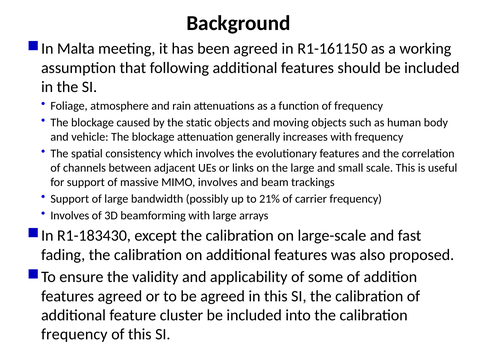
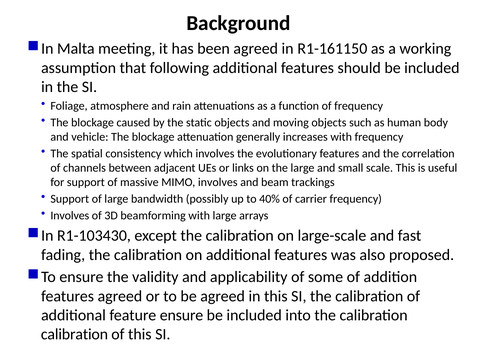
21%: 21% -> 40% (270, 199)
R1-183430: R1-183430 -> R1-103430 (94, 236)
feature cluster: cluster -> ensure (181, 315)
frequency: frequency -> calibration (74, 334)
